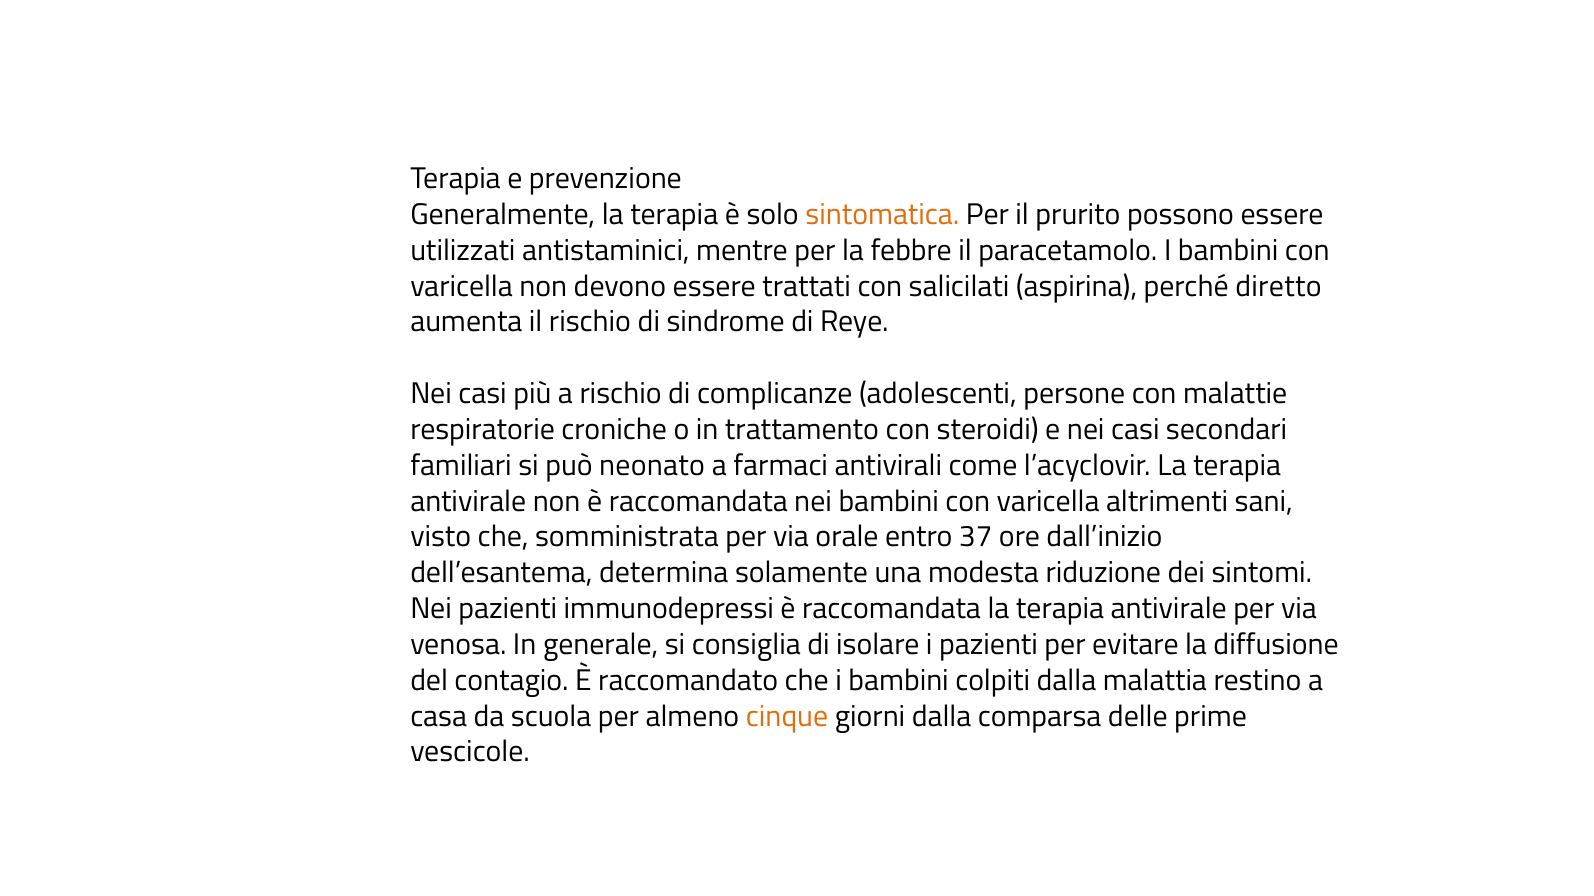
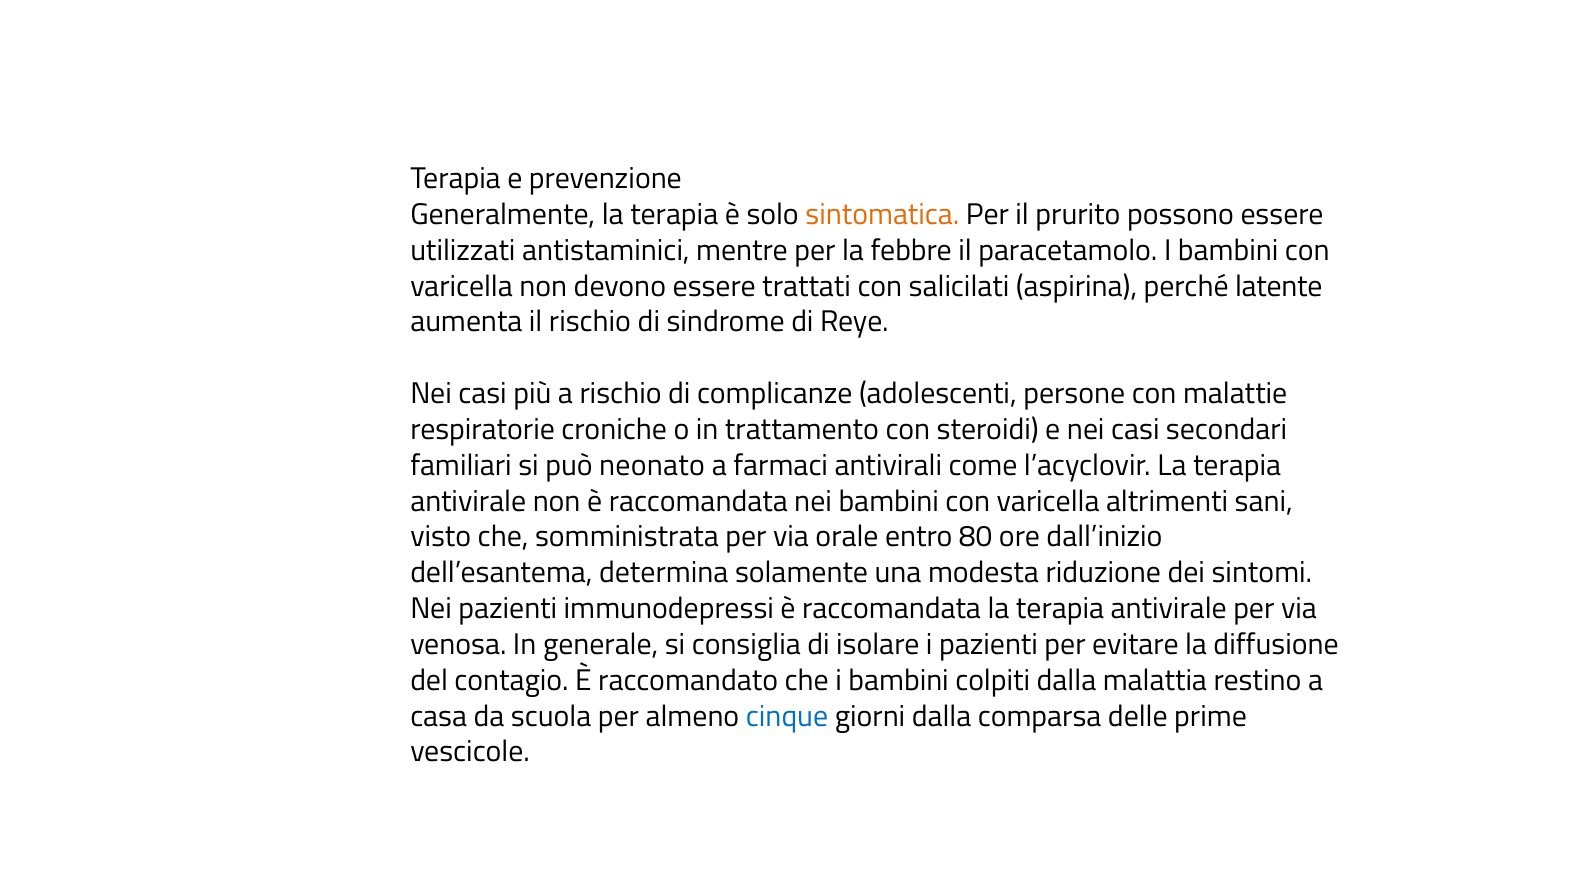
diretto: diretto -> latente (1279, 286)
37: 37 -> 80 (976, 537)
cinque colour: orange -> blue (787, 717)
